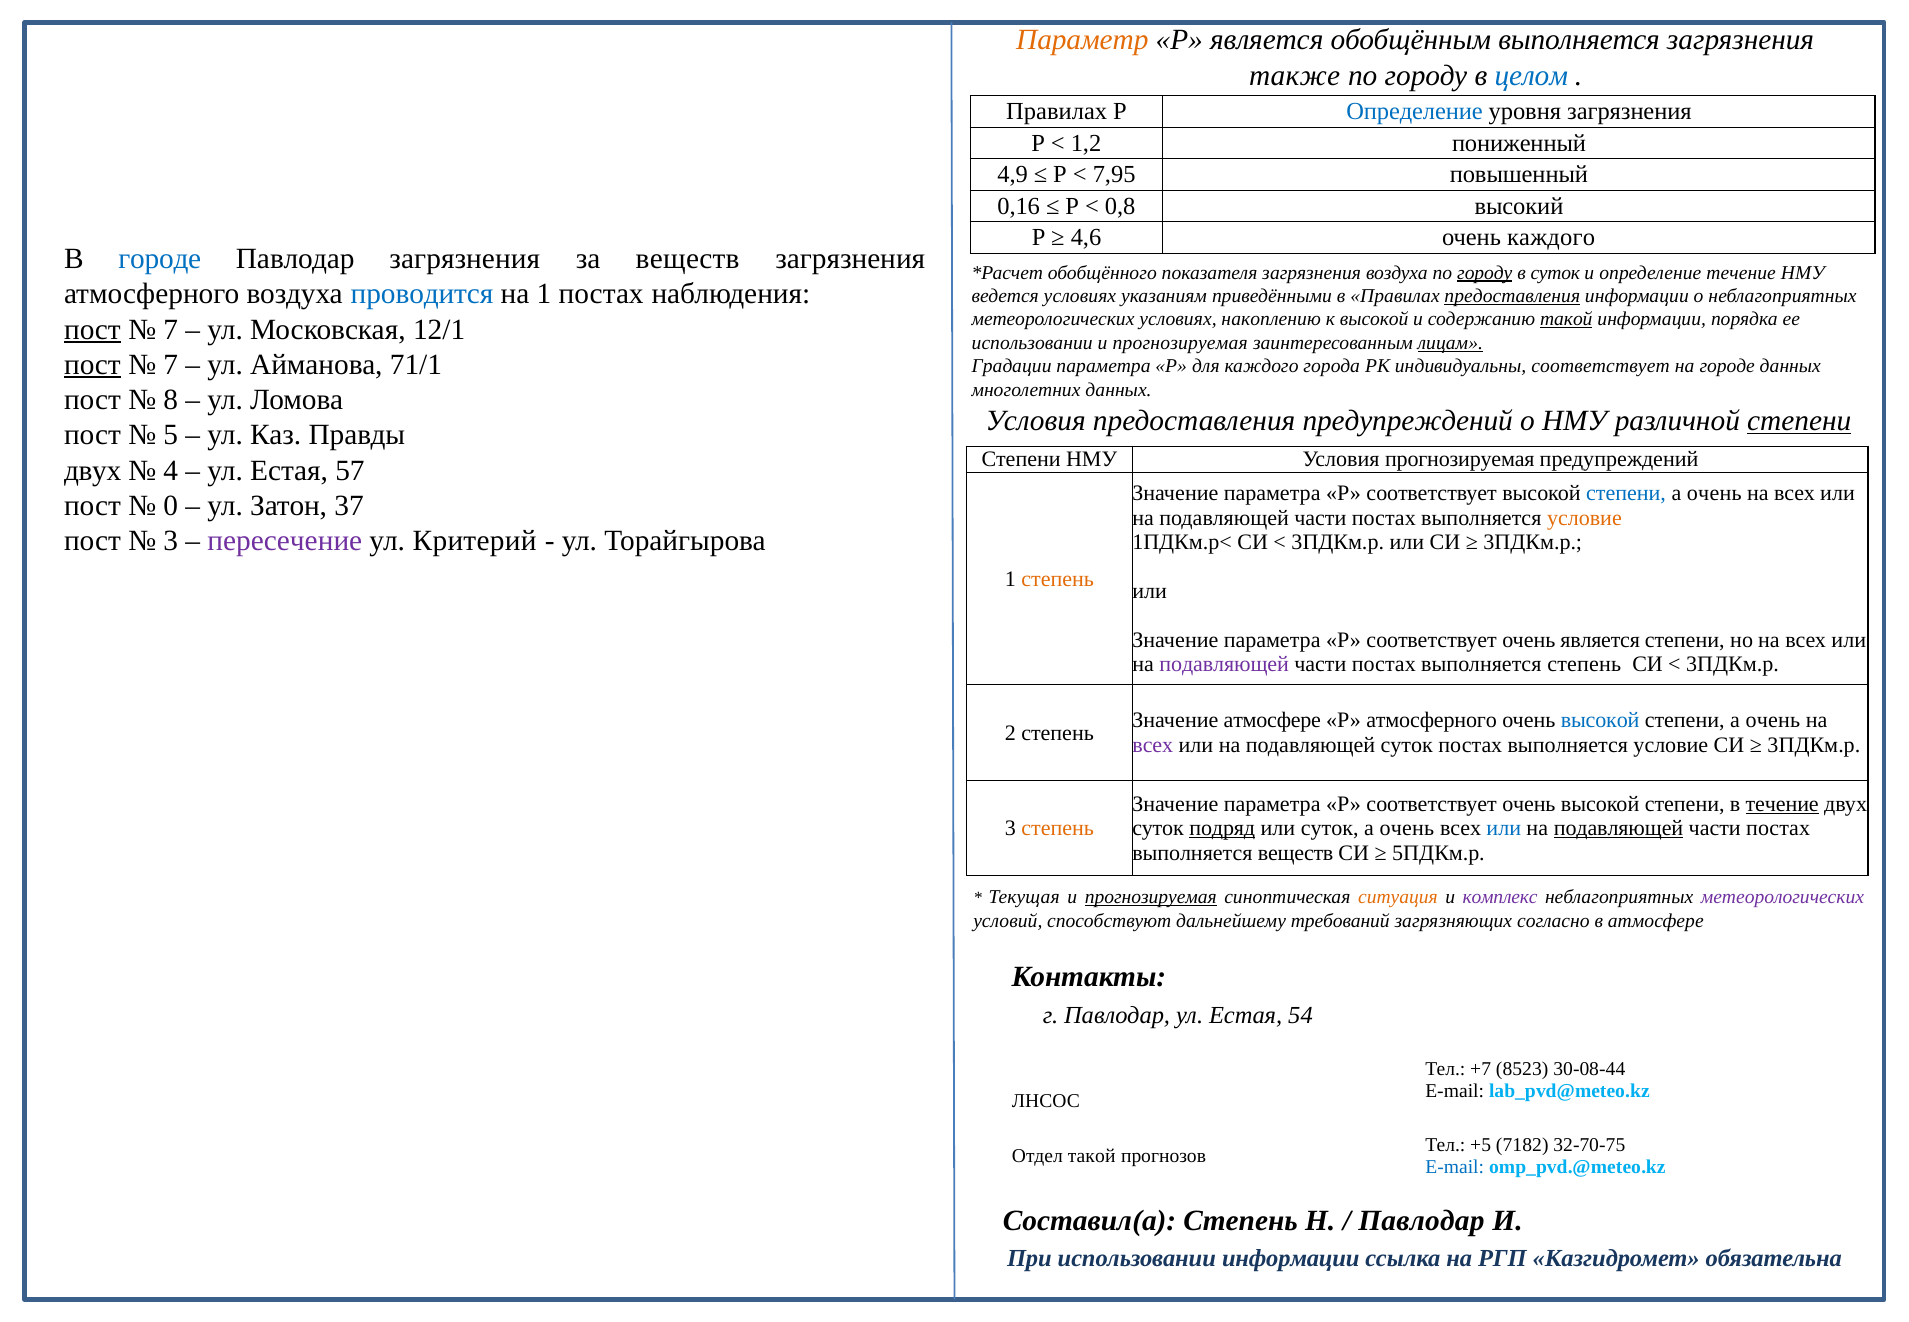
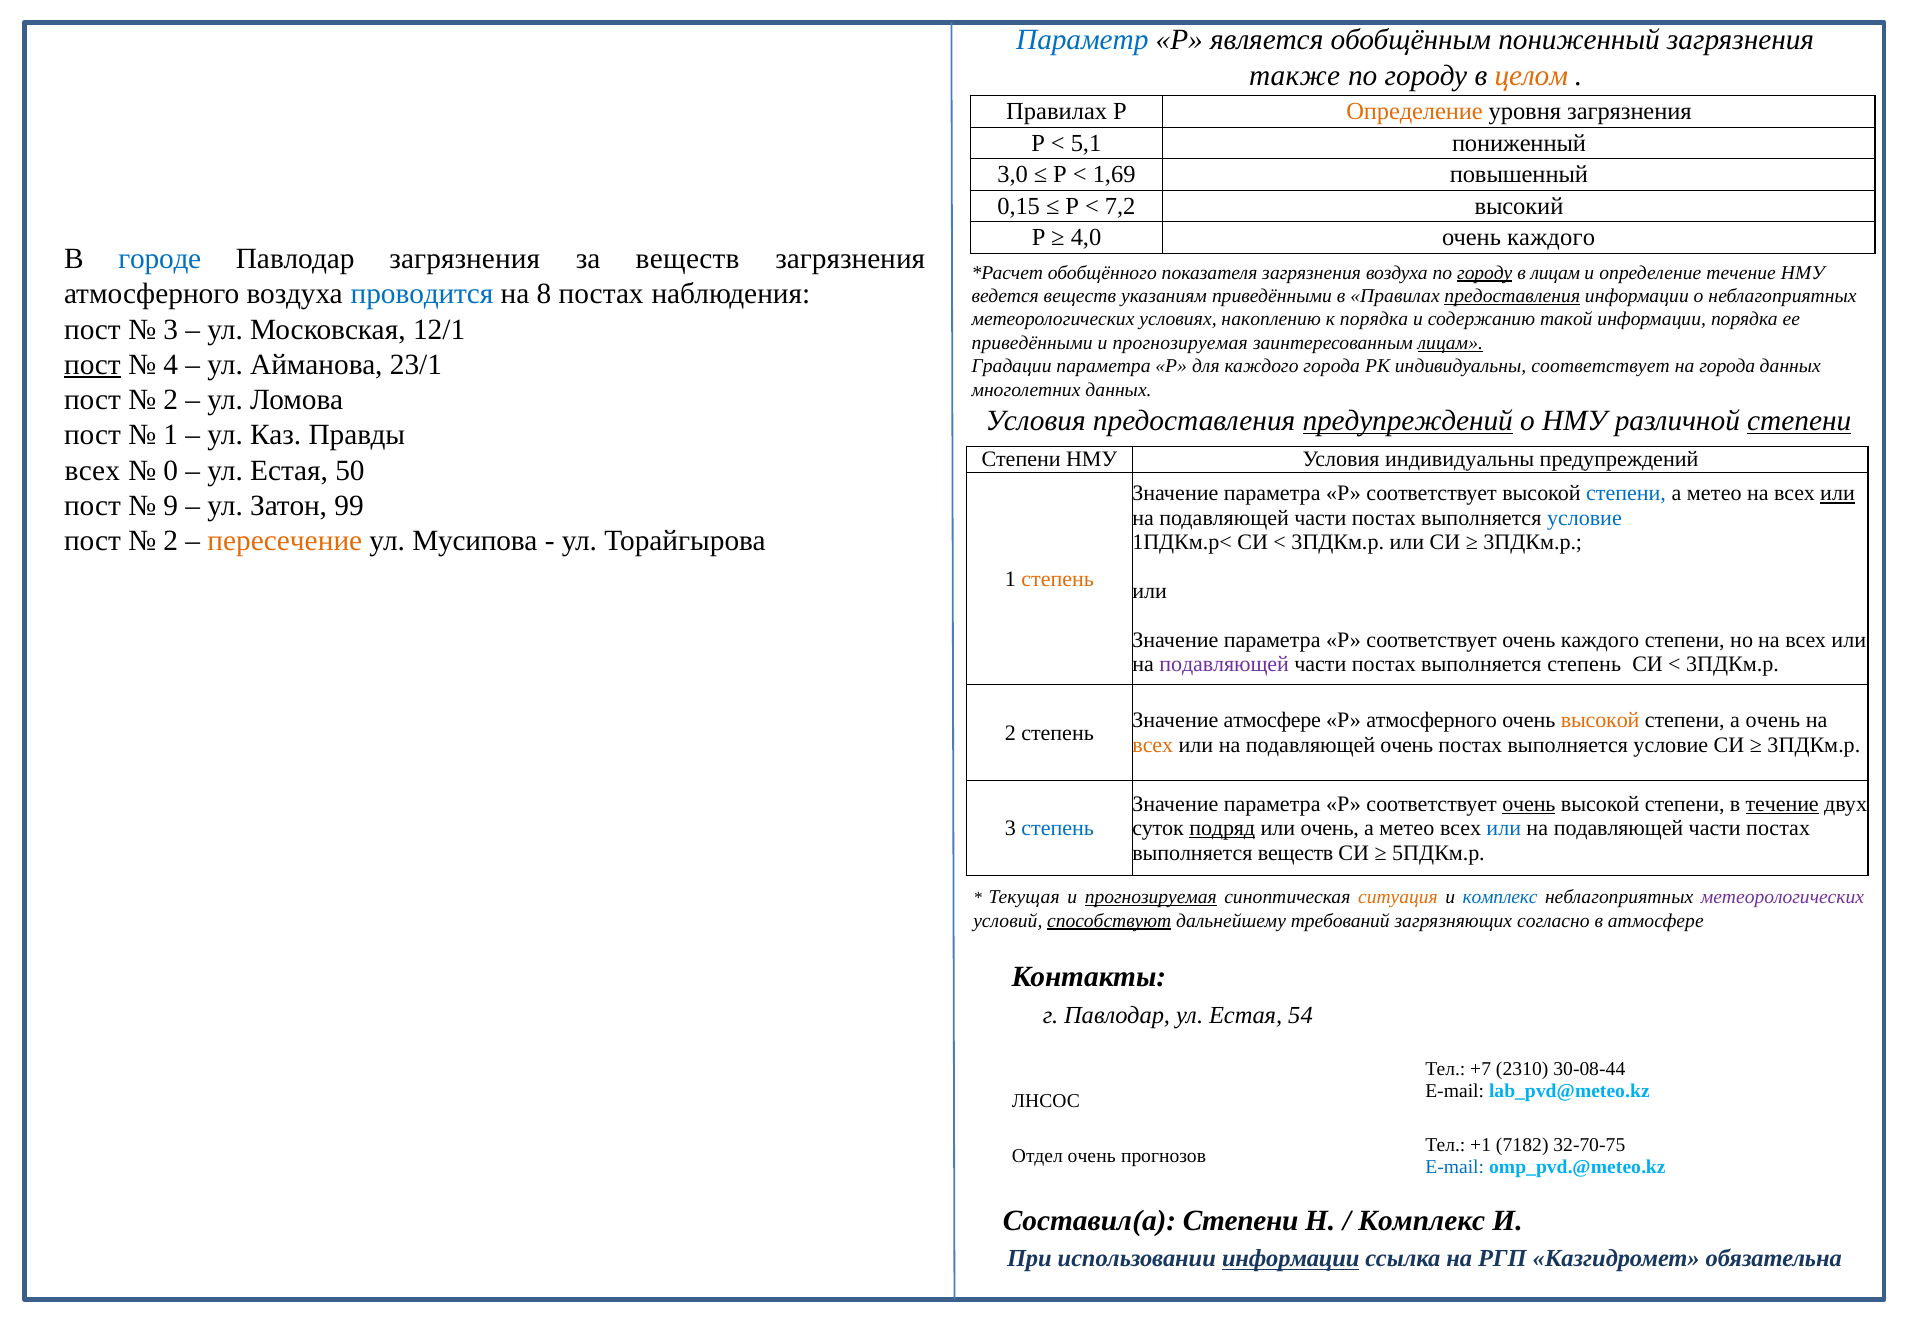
Параметр colour: orange -> blue (1082, 40)
обобщённым выполняется: выполняется -> пониженный (1579, 40)
целом colour: blue -> orange (1531, 75)
Определение colour: blue -> orange (1414, 111)
1,2: 1,2 -> 5,1 (1086, 143)
4,9: 4,9 -> 3,0 (1013, 174)
7,95: 7,95 -> 1,69 (1114, 174)
0,16: 0,16 -> 0,15 (1019, 206)
0,8: 0,8 -> 7,2 (1120, 206)
4,6: 4,6 -> 4,0 (1086, 237)
в суток: суток -> лицам (1555, 273)
на 1: 1 -> 8 (544, 294)
ведется условиях: условиях -> веществ (1080, 296)
к высокой: высокой -> порядка (1374, 319)
такой underline: present -> none (1566, 319)
пост underline: present -> none (92, 329)
7: 7 -> 3 (171, 329)
использовании: использовании -> приведёнными (1032, 343)
7: 7 -> 4 (171, 365)
71/1: 71/1 -> 23/1 (416, 365)
на городе: городе -> города (1727, 366)
8: 8 -> 2 (171, 400)
предупреждений underline: none -> present (1408, 421)
5: 5 -> 1 (171, 435)
Условия прогнозируемая: прогнозируемая -> индивидуальны (1460, 459)
двух: двух -> всех (92, 470)
4: 4 -> 0 (171, 470)
57: 57 -> 50 (350, 470)
очень: очень -> метео (1714, 493)
или underline: none -> present (1838, 493)
0: 0 -> 9 (171, 506)
37: 37 -> 99 (349, 506)
условие colour: orange -> blue (1584, 518)
3: 3 -> 2 (171, 541)
пересечение colour: purple -> orange (285, 541)
Критерий: Критерий -> Мусипова (475, 541)
соответствует очень является: является -> каждого (1600, 640)
высокой colour: blue -> orange (1600, 720)
всех colour: purple -> orange (1153, 745)
подавляющей суток: суток -> очень (1407, 745)
очень underline: none -> present (1529, 804)
степень colour: orange -> blue (1058, 828)
или суток: суток -> очень (1330, 828)
очень: очень -> метео (1407, 828)
подавляющей underline: present -> none (1619, 828)
комплекс colour: purple -> blue (1500, 897)
способствуют underline: none -> present (1109, 920)
8523: 8523 -> 2310 (1522, 1069)
+5: +5 -> +1 (1481, 1145)
Отдел такой: такой -> очень (1092, 1156)
Составил(а Степень: Степень -> Степени (1241, 1220)
Павлодар: Павлодар -> Комплекс (1422, 1220)
информации underline: none -> present (1291, 1259)
